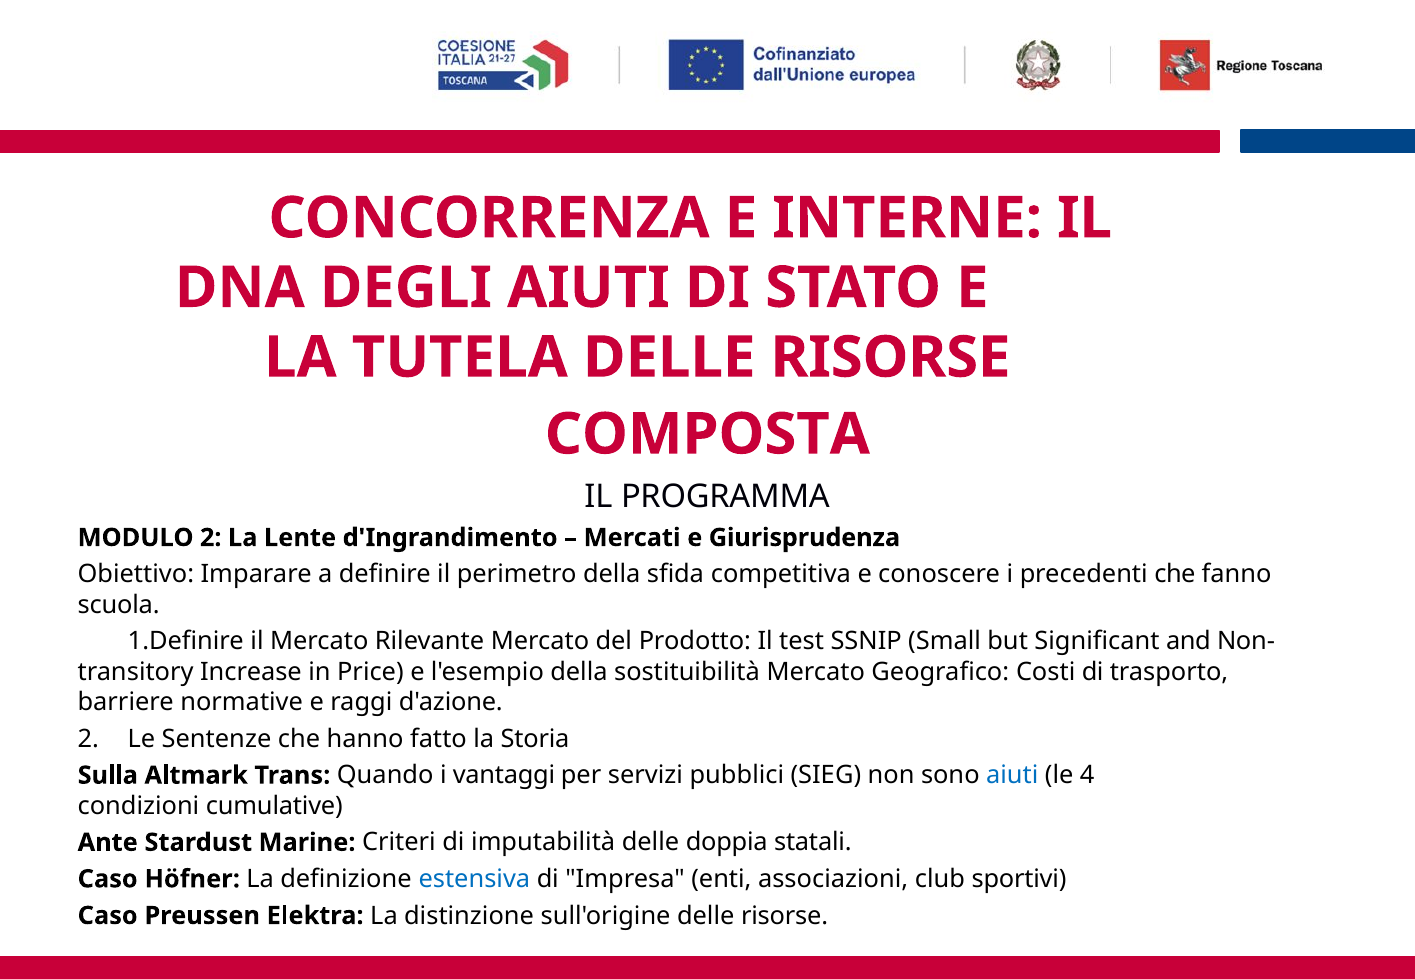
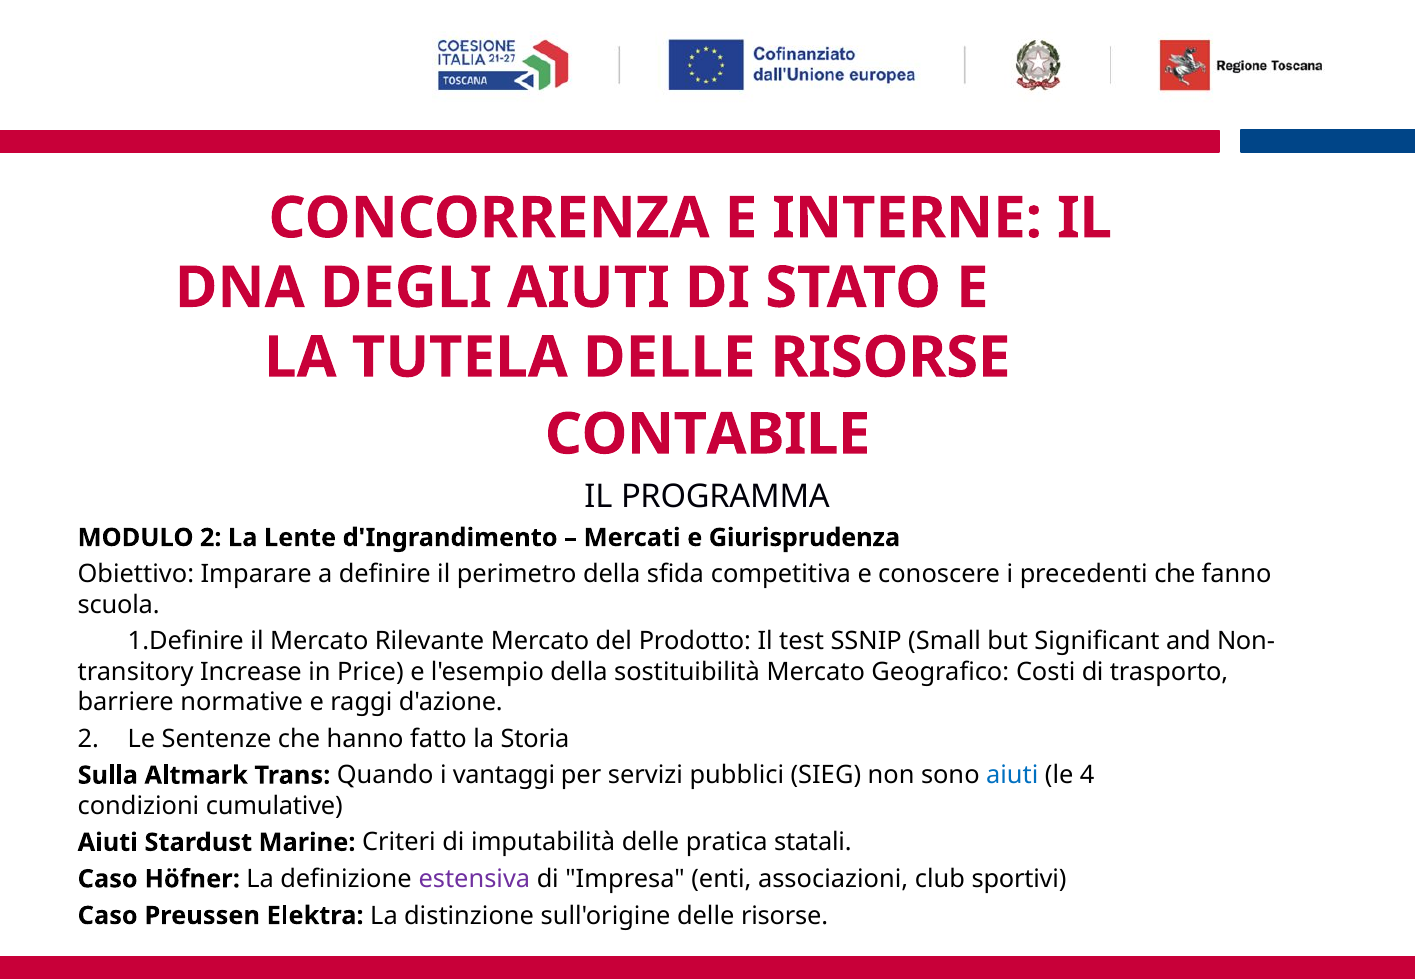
COMPOSTA: COMPOSTA -> CONTABILE (708, 435)
Ante: Ante -> Aiuti (108, 843)
doppia: doppia -> pratica (727, 843)
estensiva colour: blue -> purple (474, 880)
